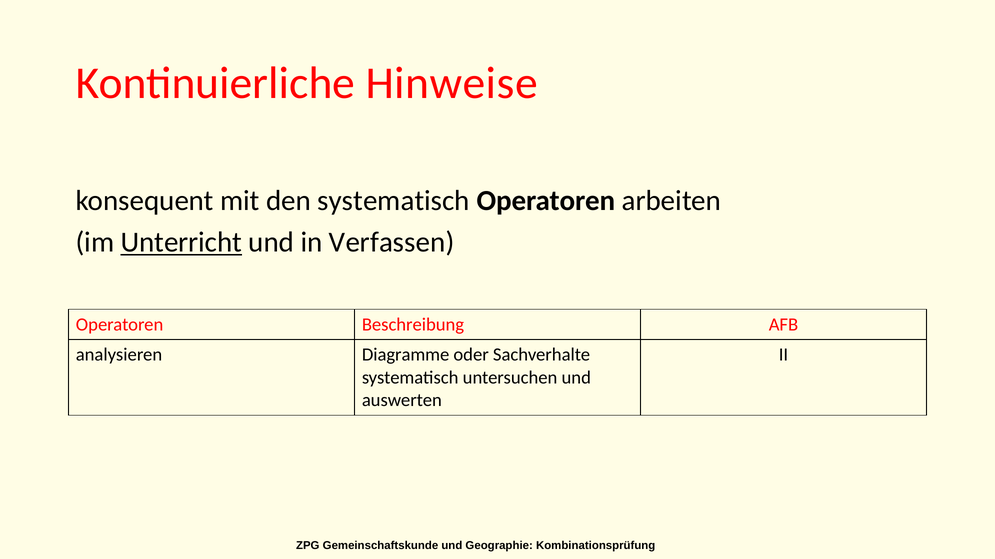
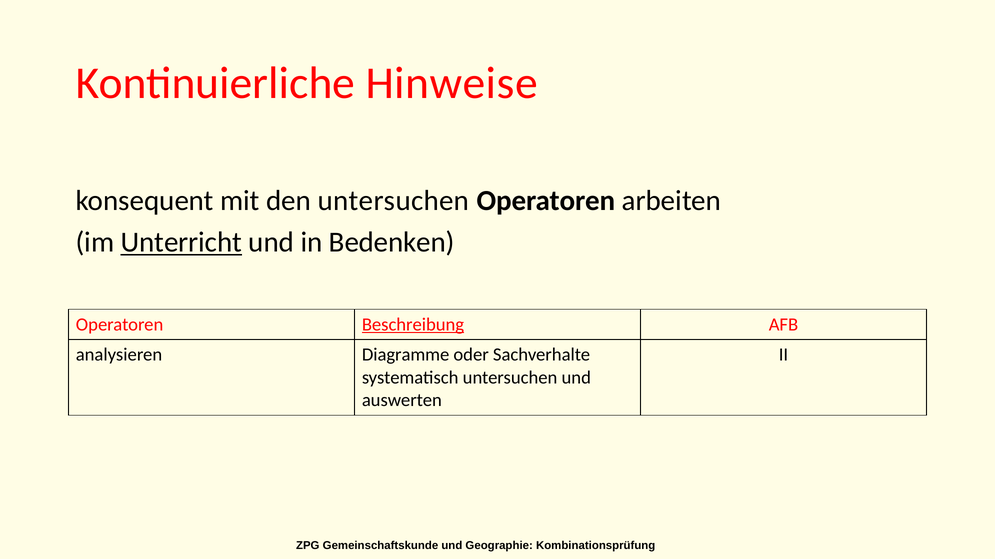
den systematisch: systematisch -> untersuchen (393, 201)
Verfassen: Verfassen -> Bedenken (392, 243)
Beschreibung underline: none -> present (413, 325)
